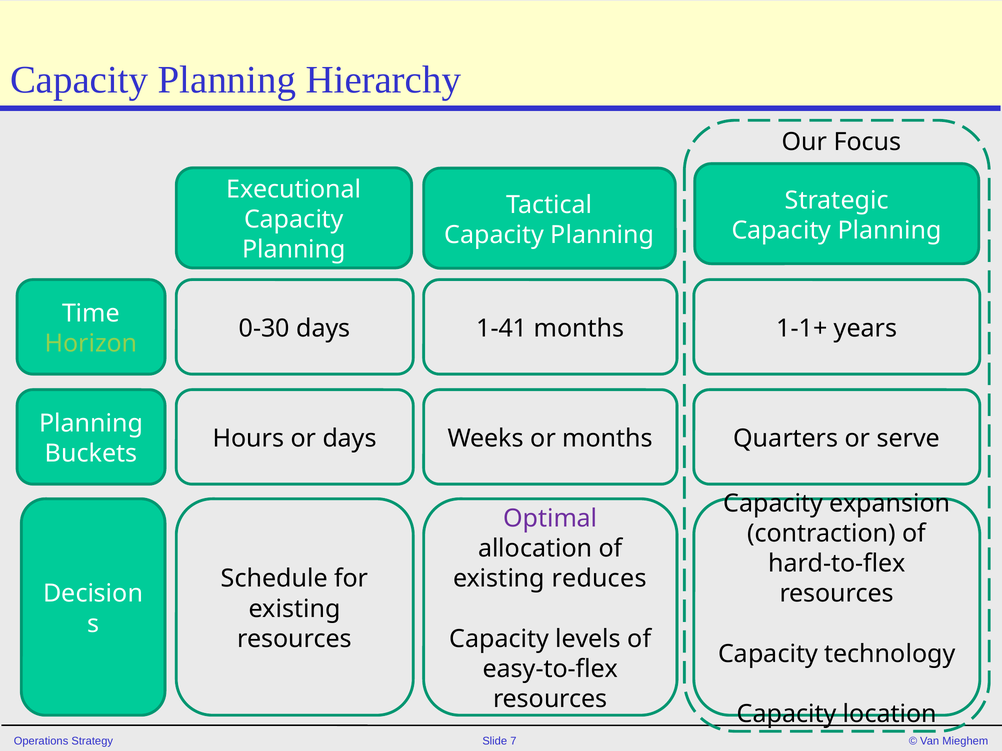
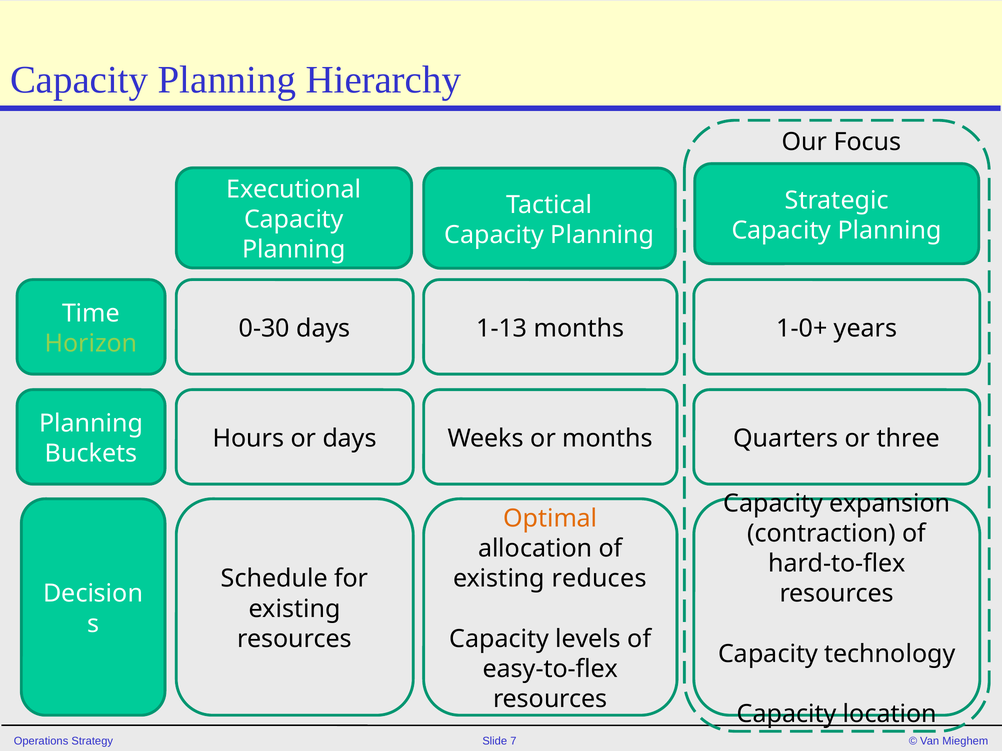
1-41: 1-41 -> 1-13 (502, 329)
1-1+: 1-1+ -> 1-0+ (802, 329)
serve: serve -> three (908, 439)
Optimal colour: purple -> orange (550, 519)
